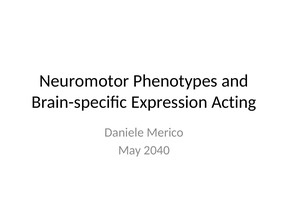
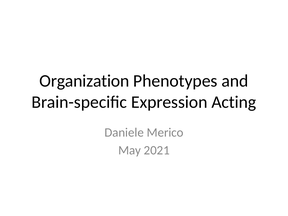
Neuromotor: Neuromotor -> Organization (84, 81)
2040: 2040 -> 2021 (157, 150)
